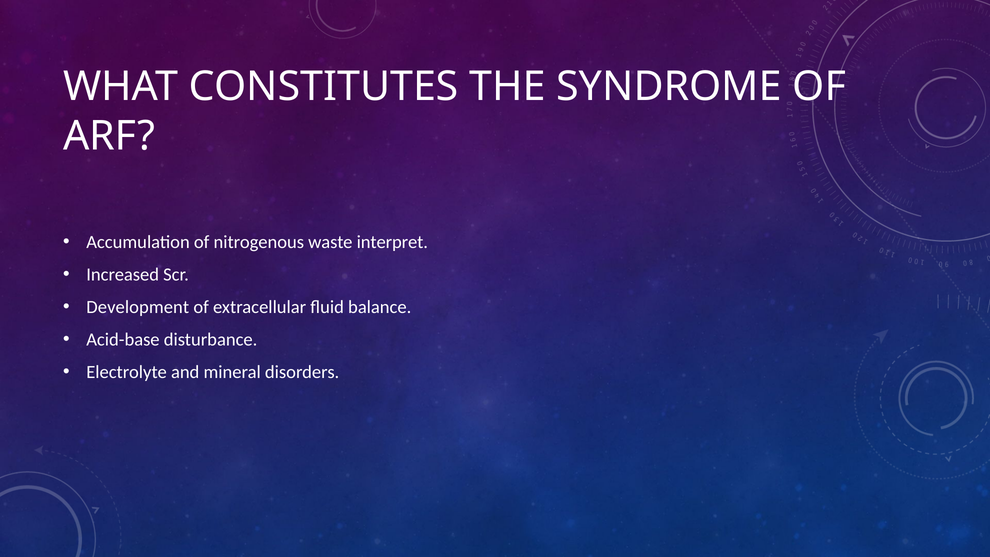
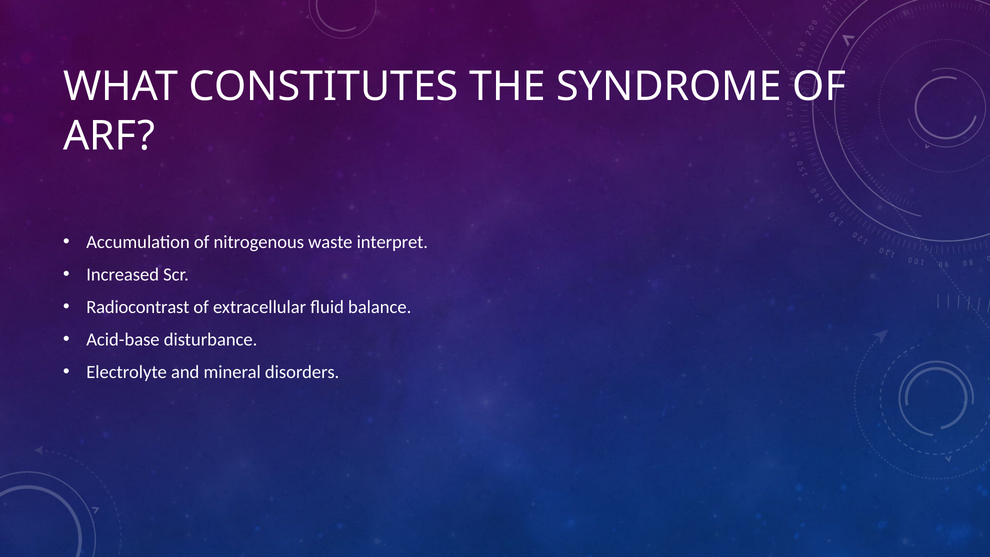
Development: Development -> Radiocontrast (138, 307)
